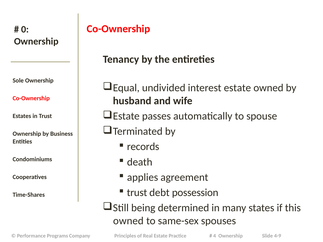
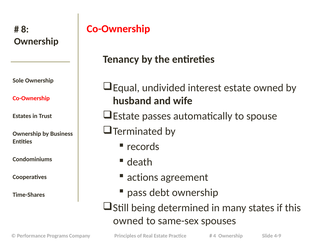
0: 0 -> 8 (25, 29)
applies: applies -> actions (143, 177)
trust: trust -> pass (137, 193)
debt possession: possession -> ownership (195, 193)
